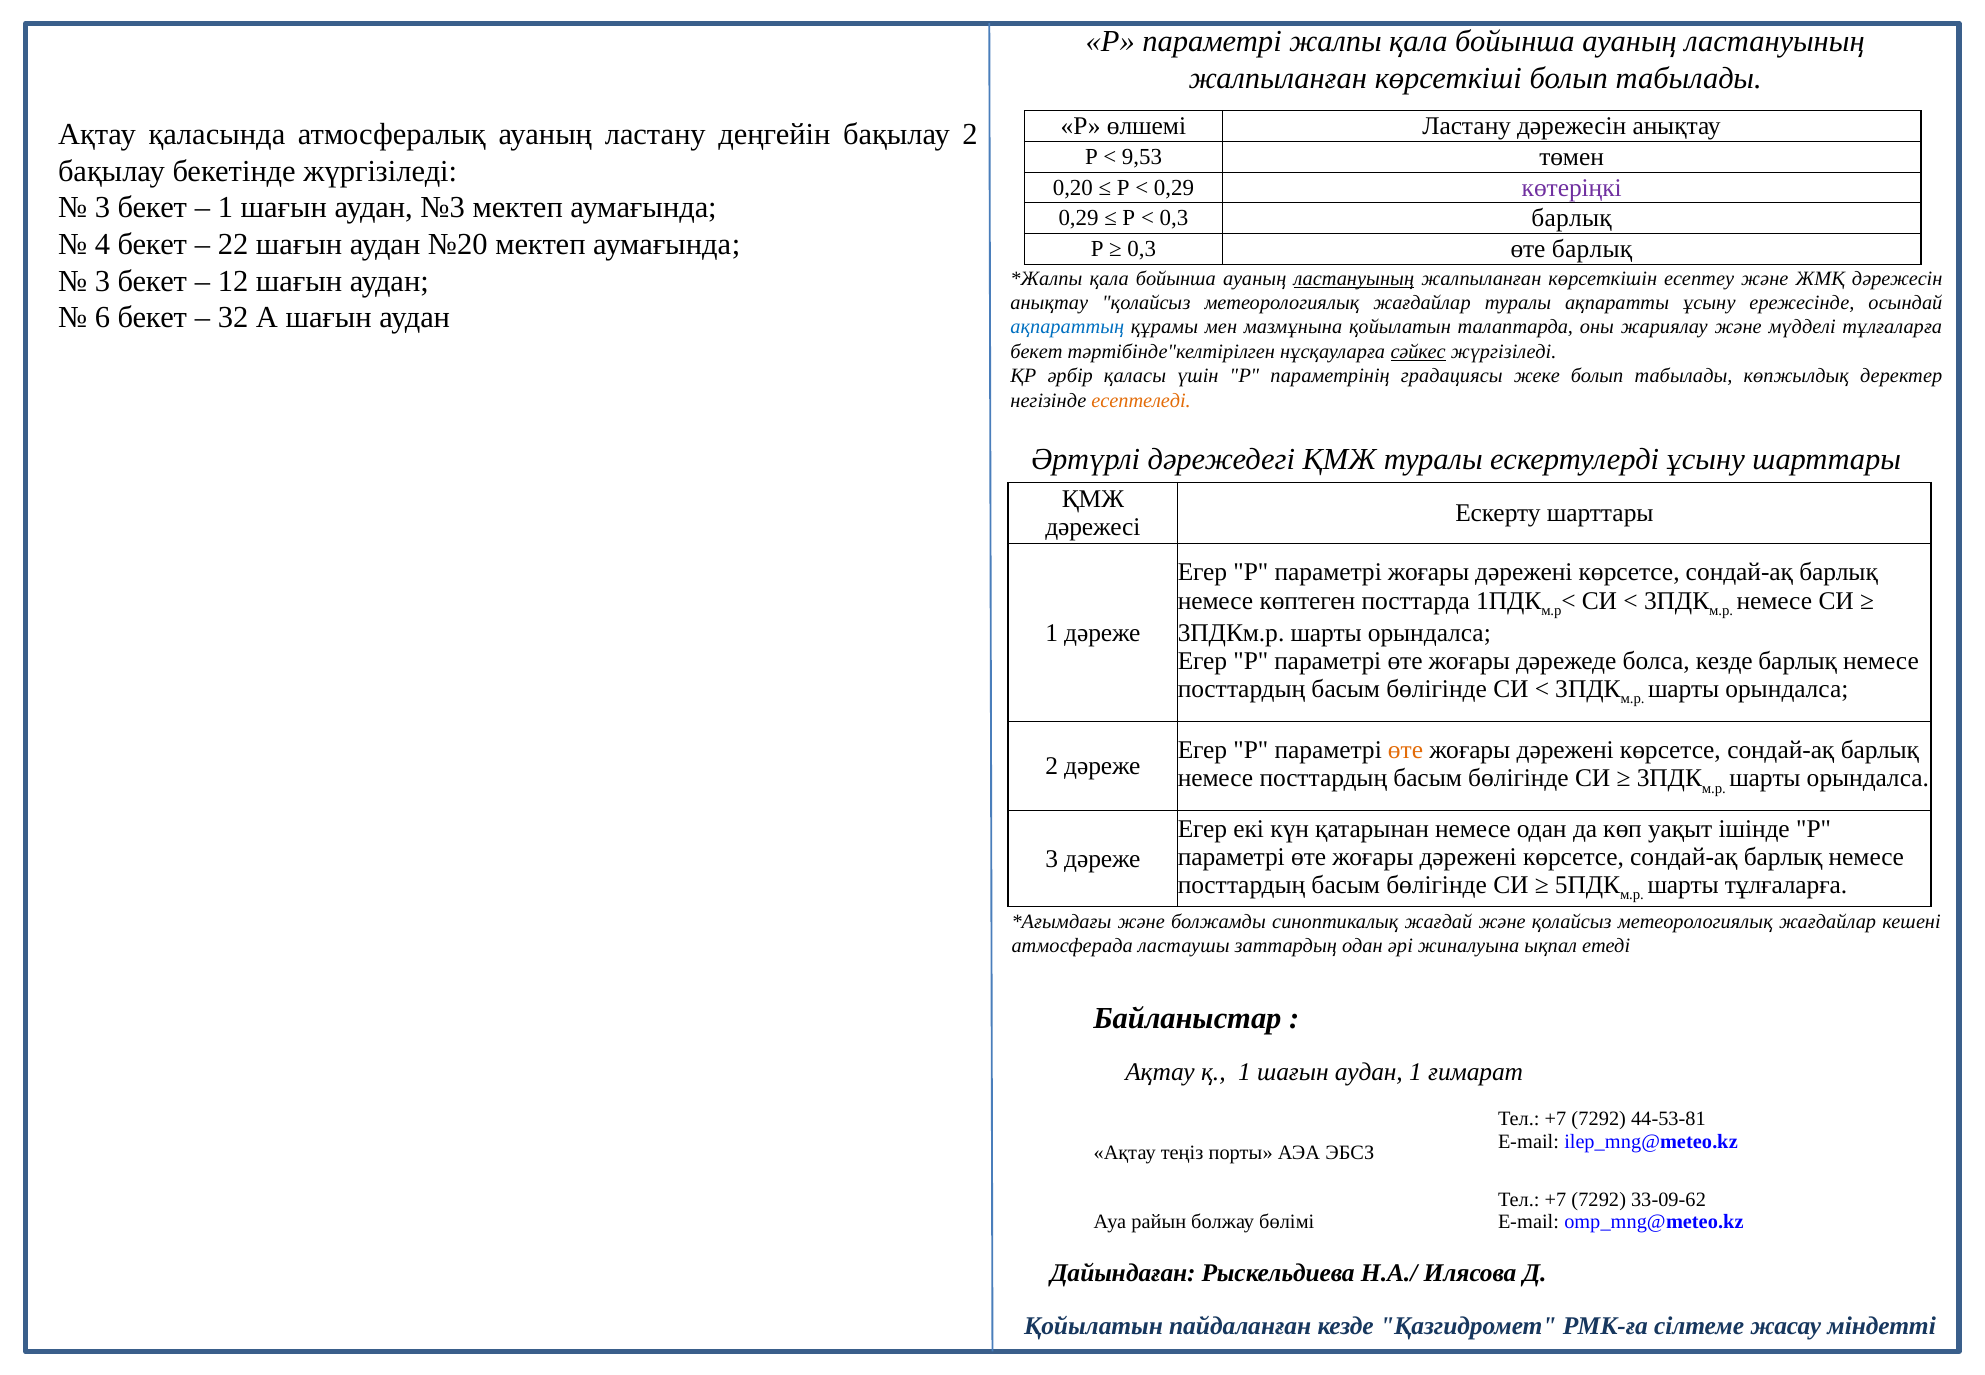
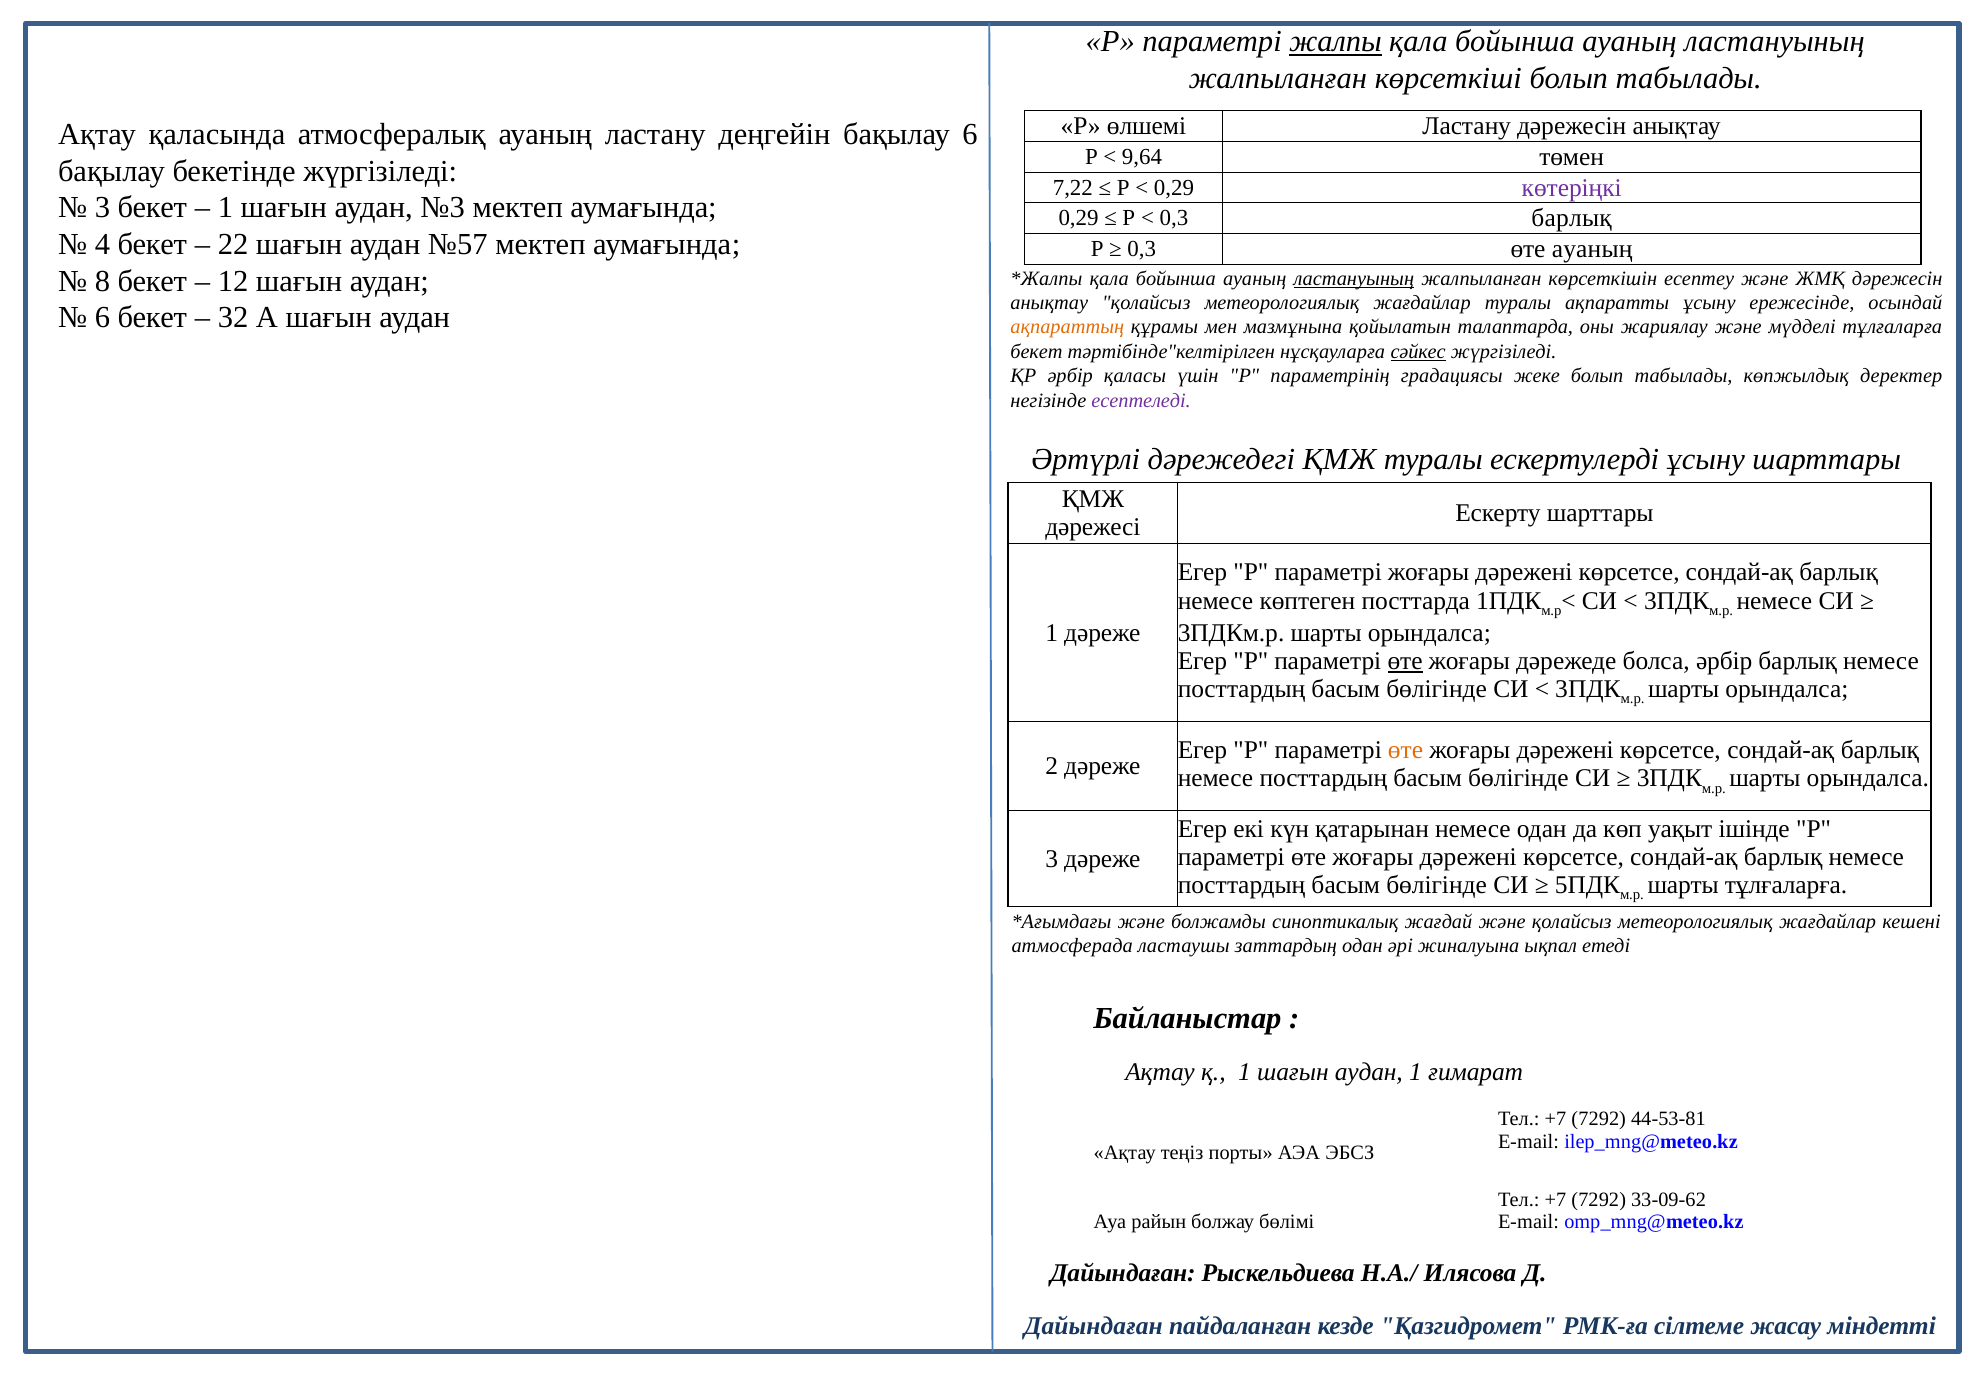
жалпы underline: none -> present (1335, 42)
бақылау 2: 2 -> 6 (970, 134)
9,53: 9,53 -> 9,64 (1142, 157)
0,20: 0,20 -> 7,22 (1073, 188)
№20: №20 -> №57 (458, 244)
өте барлық: барлық -> ауаның (1592, 249)
3: 3 -> 8 (102, 281)
ақпараттың colour: blue -> orange (1067, 327)
есептеледі colour: orange -> purple (1141, 400)
өте underline: none -> present (1405, 660)
болса кезде: кезде -> әрбір (1724, 660)
Қойылатын: Қойылатын -> Дайындаған (1093, 1326)
